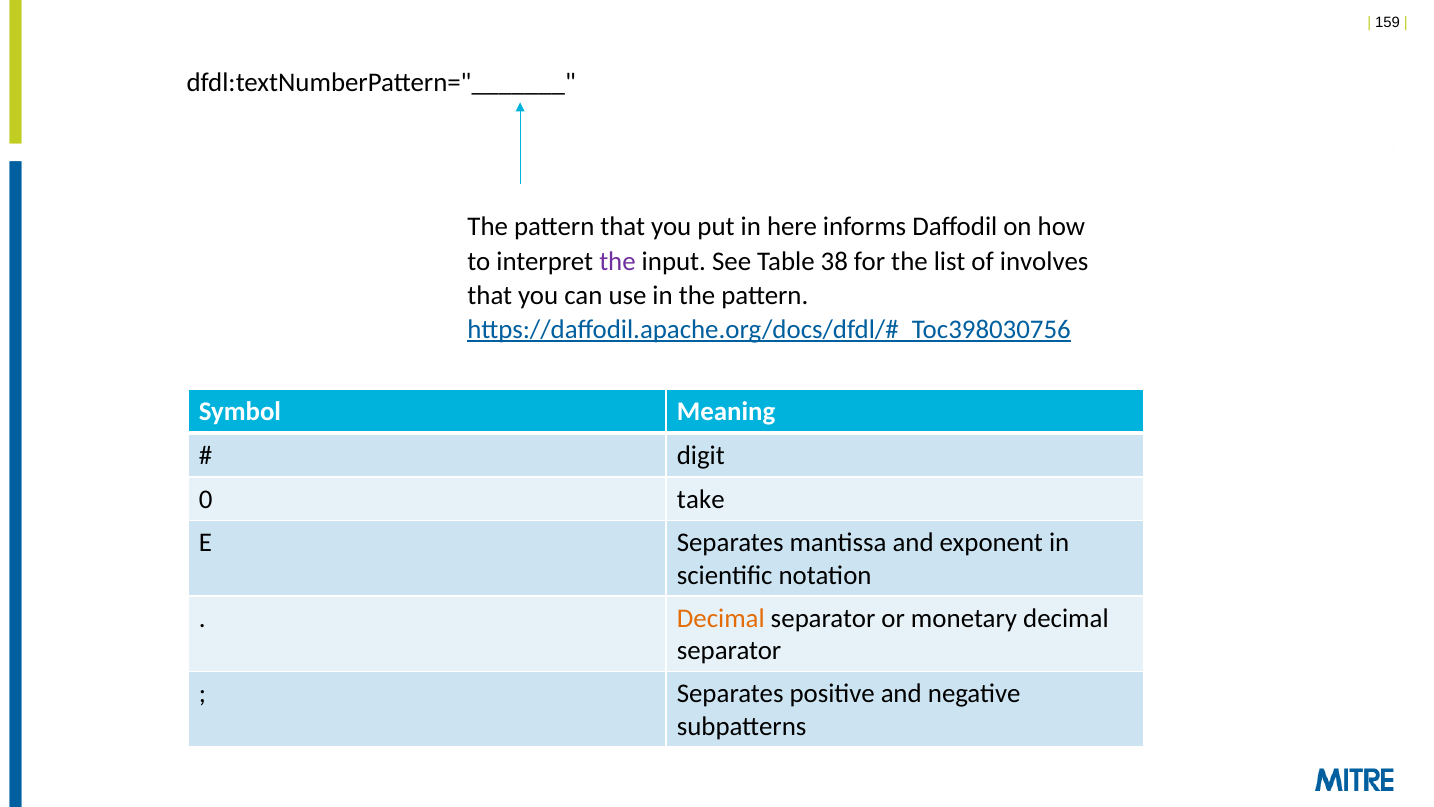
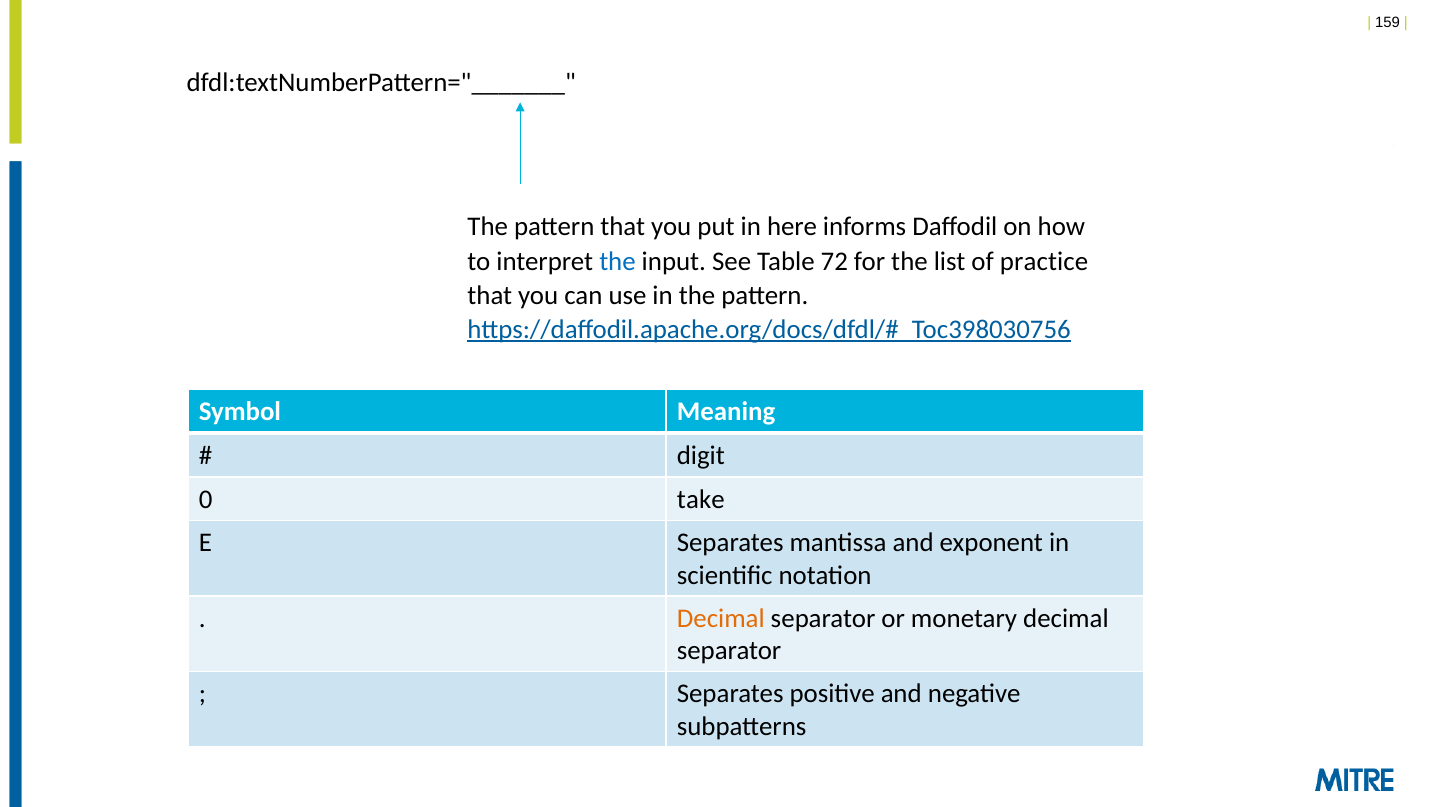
the colour: purple -> blue (617, 261)
38: 38 -> 72 (834, 261)
involves: involves -> practice (1044, 261)
